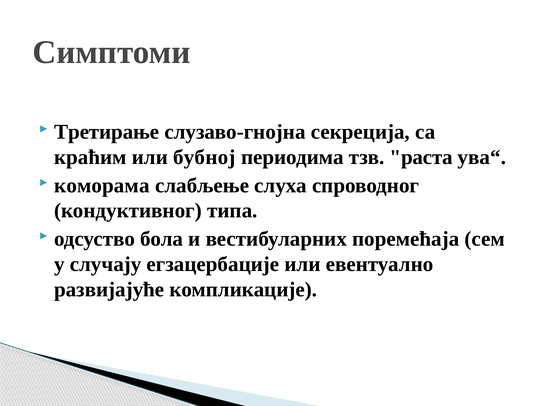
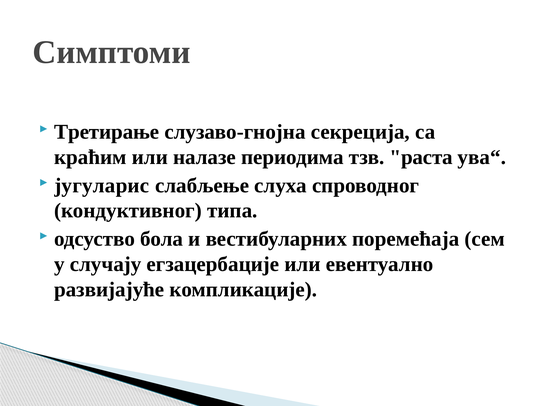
бубној: бубној -> налазе (204, 157)
коморама: коморама -> југуларис (102, 186)
